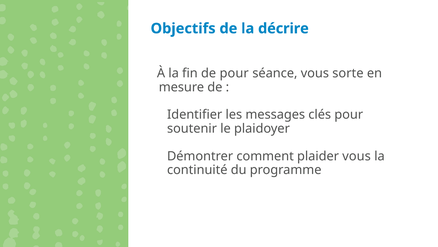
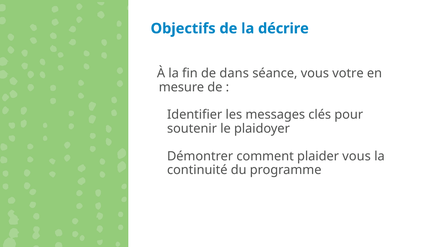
de pour: pour -> dans (234, 73)
sorte: sorte -> votre (348, 73)
